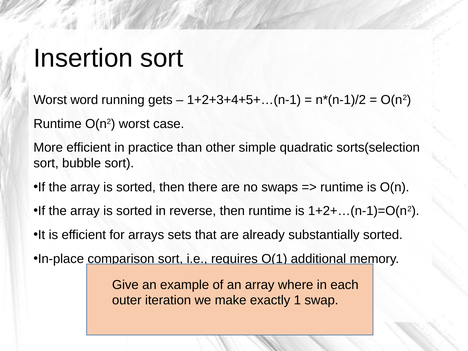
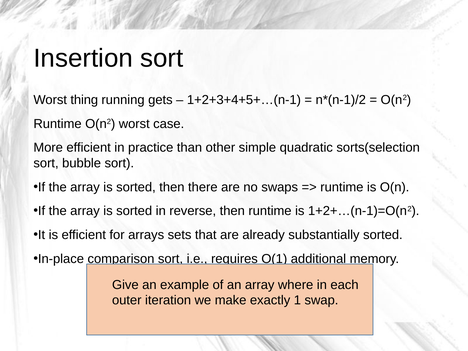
word: word -> thing (84, 100)
